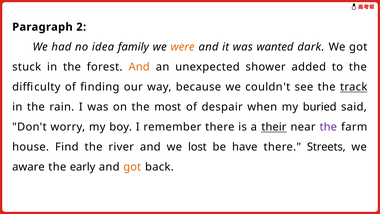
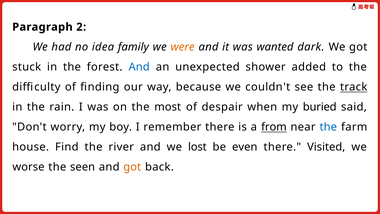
And colour: orange -> blue (139, 67)
their: their -> from (274, 127)
the colour: purple -> blue (328, 127)
have: have -> even (245, 147)
Streets: Streets -> Visited (326, 147)
aware: aware -> worse (28, 167)
early: early -> seen (83, 167)
